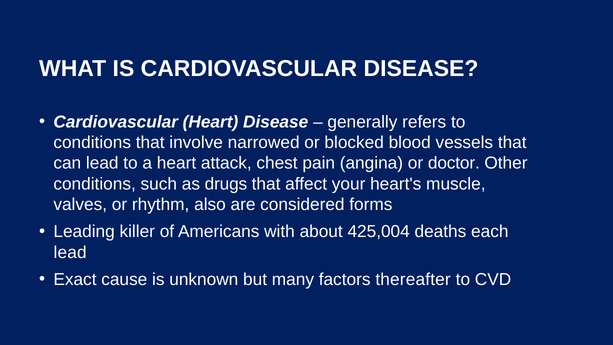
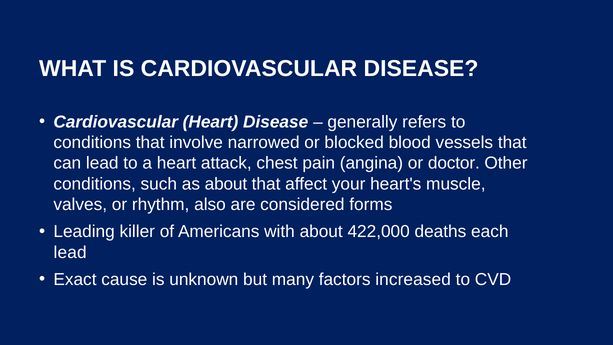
as drugs: drugs -> about (226, 184)
425,004: 425,004 -> 422,000 (379, 232)
thereafter: thereafter -> increased (413, 279)
